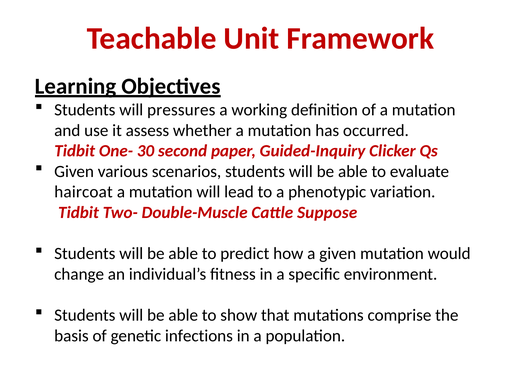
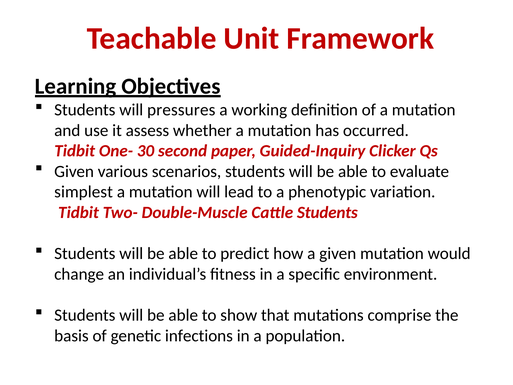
haircoat: haircoat -> simplest (84, 192)
Cattle Suppose: Suppose -> Students (327, 212)
